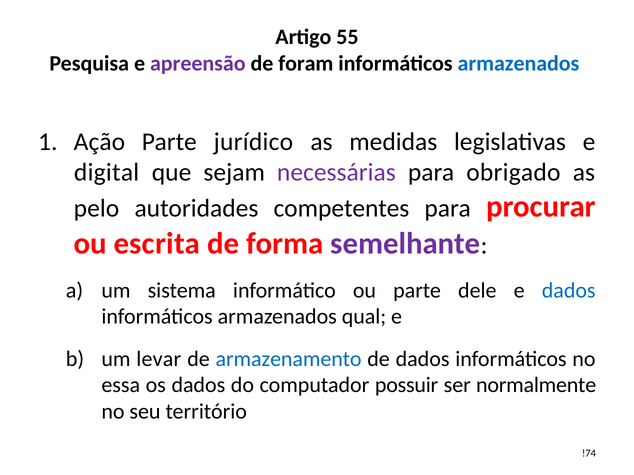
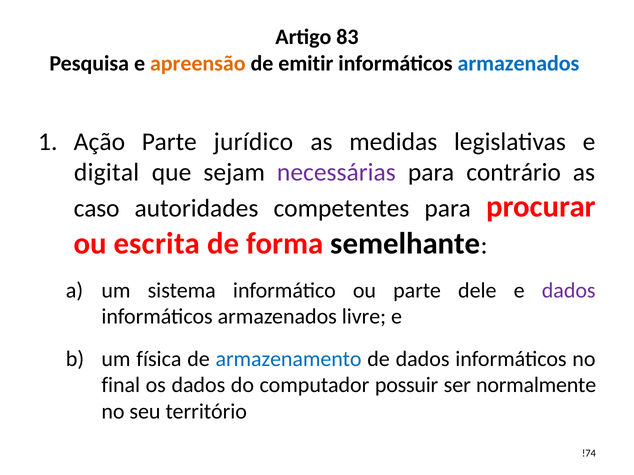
55: 55 -> 83 (347, 37)
apreensão colour: purple -> orange (198, 63)
foram: foram -> emitir (306, 63)
obrigado: obrigado -> contrário (514, 172)
pelo: pelo -> caso (97, 208)
semelhante colour: purple -> black (405, 244)
dados colour: blue -> purple (569, 291)
qual: qual -> livre (364, 317)
levar: levar -> física (159, 359)
essa: essa -> final (121, 386)
